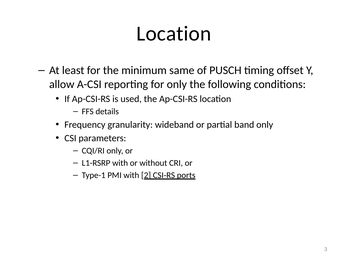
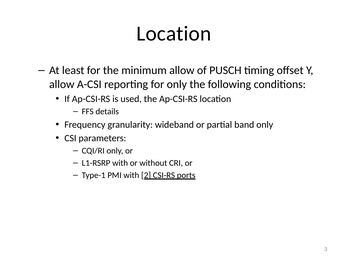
minimum same: same -> allow (182, 70)
